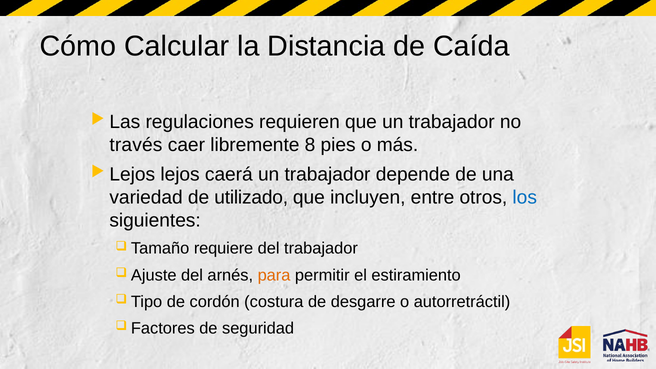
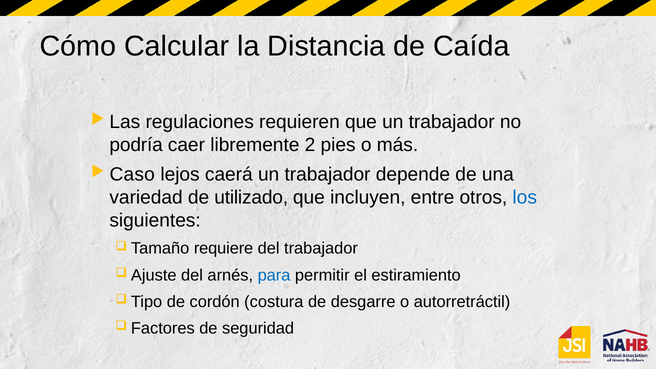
través: través -> podría (136, 145)
8: 8 -> 2 (310, 145)
Lejos: Lejos -> Caso (132, 175)
para colour: orange -> blue (274, 275)
